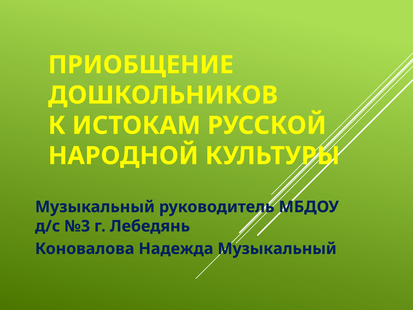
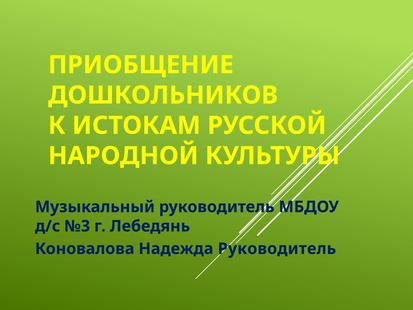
Надежда Музыкальный: Музыкальный -> Руководитель (277, 249)
